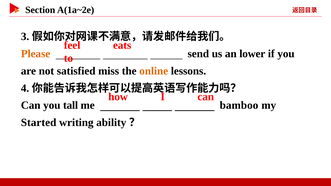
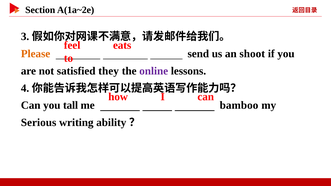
lower: lower -> shoot (252, 54)
miss: miss -> they (109, 71)
online colour: orange -> purple (154, 71)
Started: Started -> Serious (39, 123)
